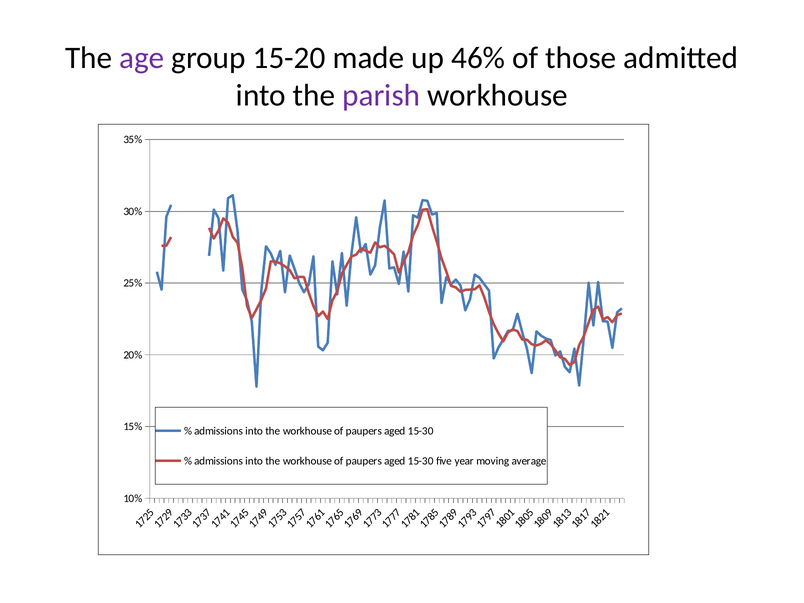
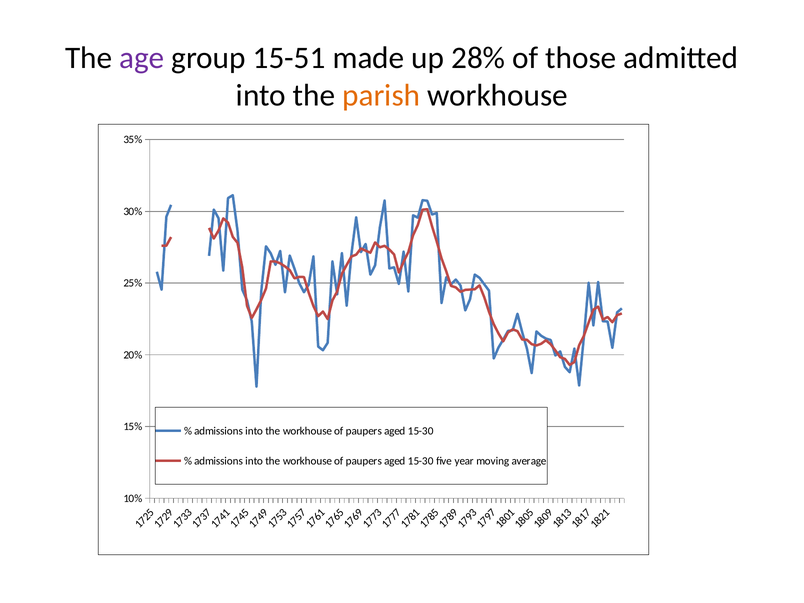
15-20: 15-20 -> 15-51 (289, 58)
46%: 46% -> 28% (478, 58)
parish colour: purple -> orange (381, 95)
